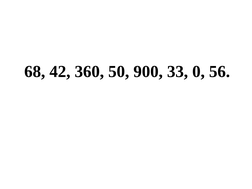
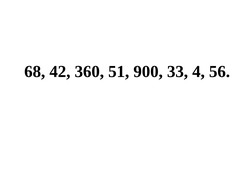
50: 50 -> 51 (119, 72)
0: 0 -> 4 (199, 72)
